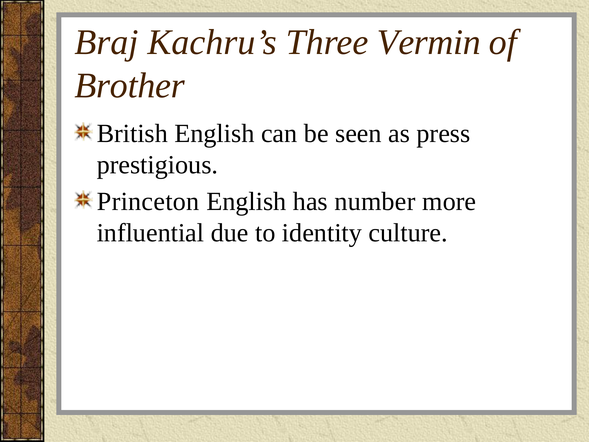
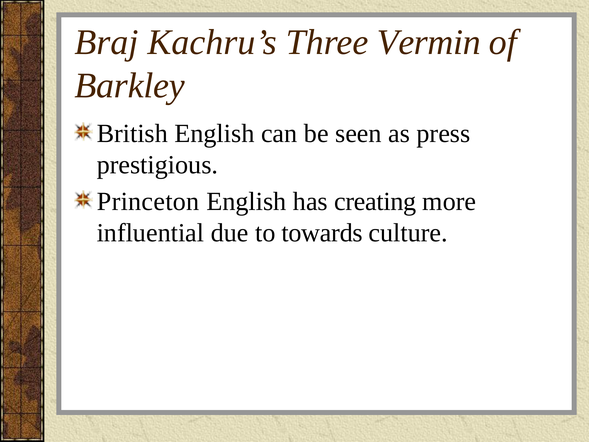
Brother: Brother -> Barkley (130, 85)
number: number -> creating (375, 201)
identity: identity -> towards (322, 233)
